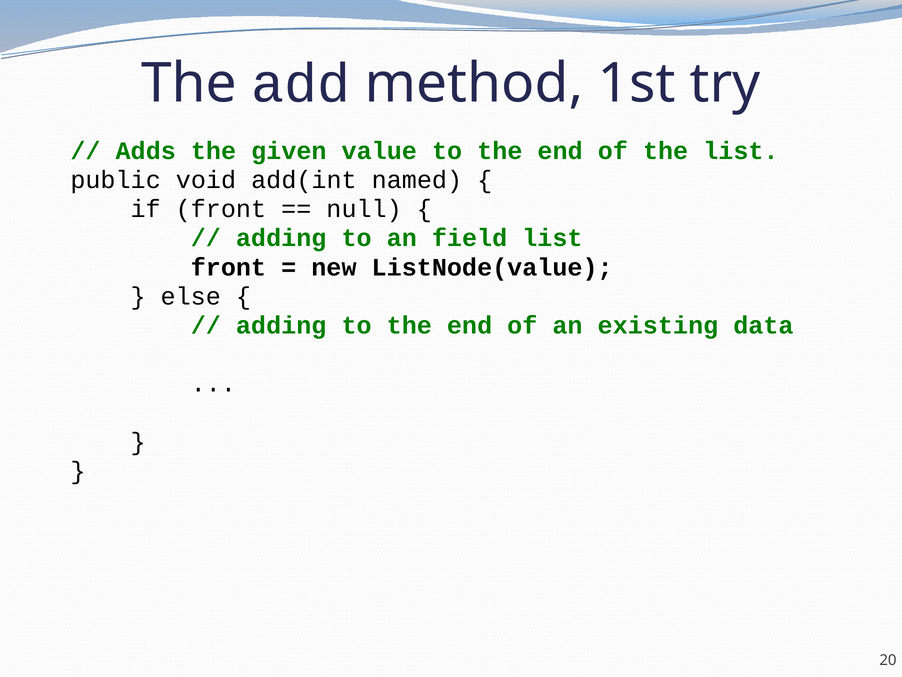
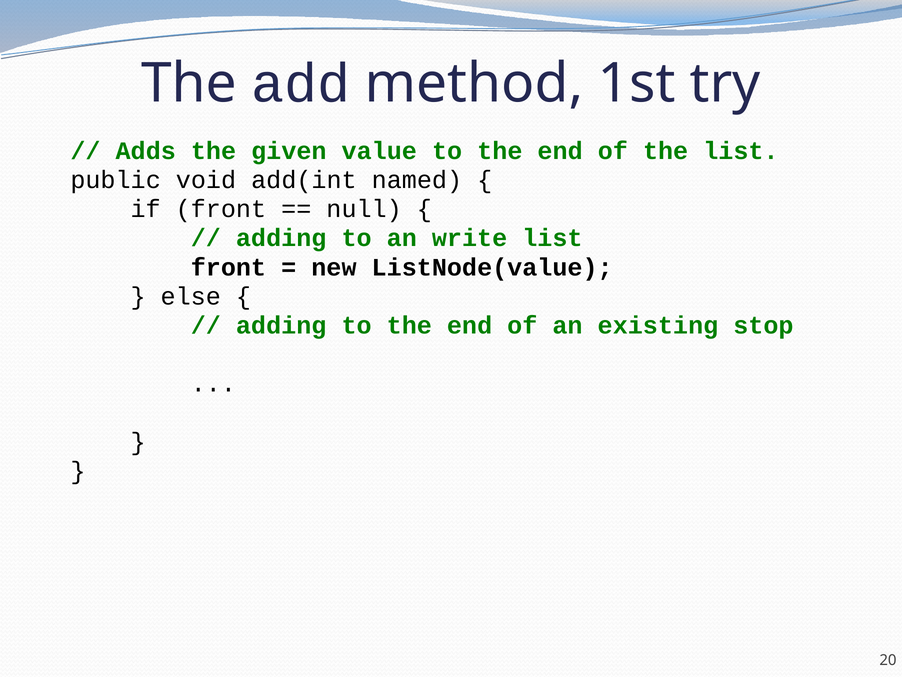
field: field -> write (470, 238)
data: data -> stop (763, 325)
